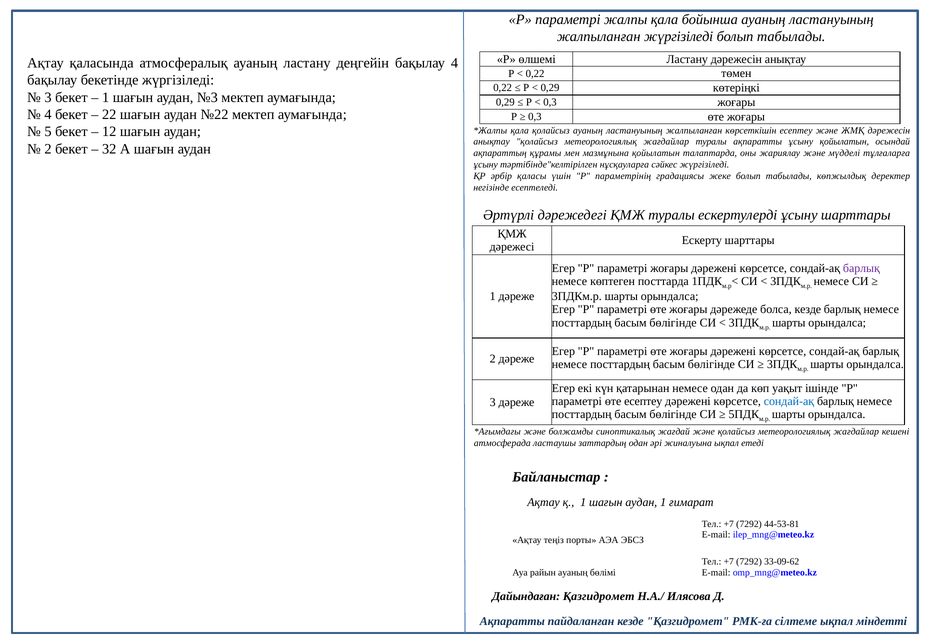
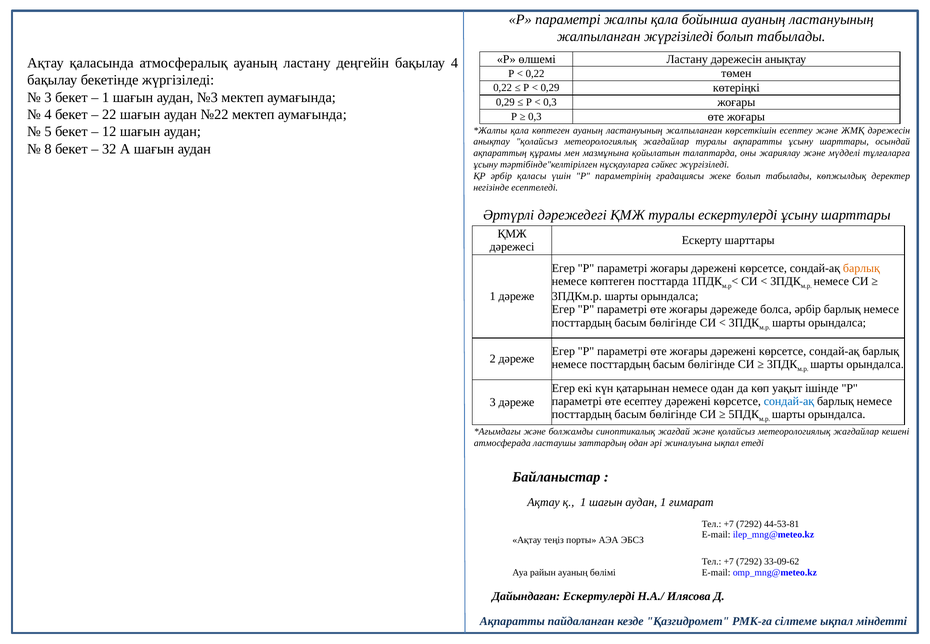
қала қолайсыз: қолайсыз -> көптеген (551, 130)
ақпаратты ұсыну қойылатын: қойылатын -> шарттары (844, 142)
2: 2 -> 8 (48, 149)
барлық colour: purple -> orange (861, 268)
болса кезде: кезде -> әрбір (808, 309)
Дайындаған Қазгидромет: Қазгидромет -> Ескертулерді (599, 596)
